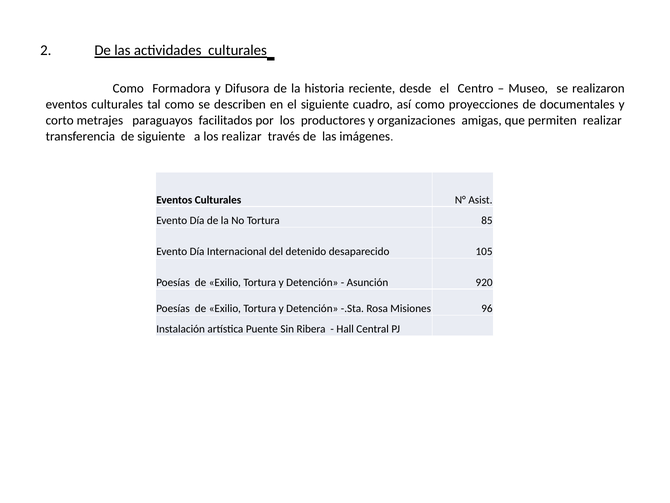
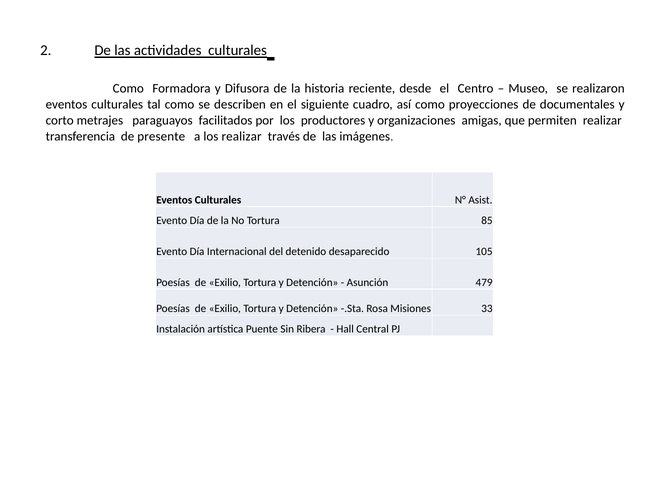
de siguiente: siguiente -> presente (161, 136)
920: 920 -> 479 (484, 282)
96: 96 -> 33 (487, 308)
